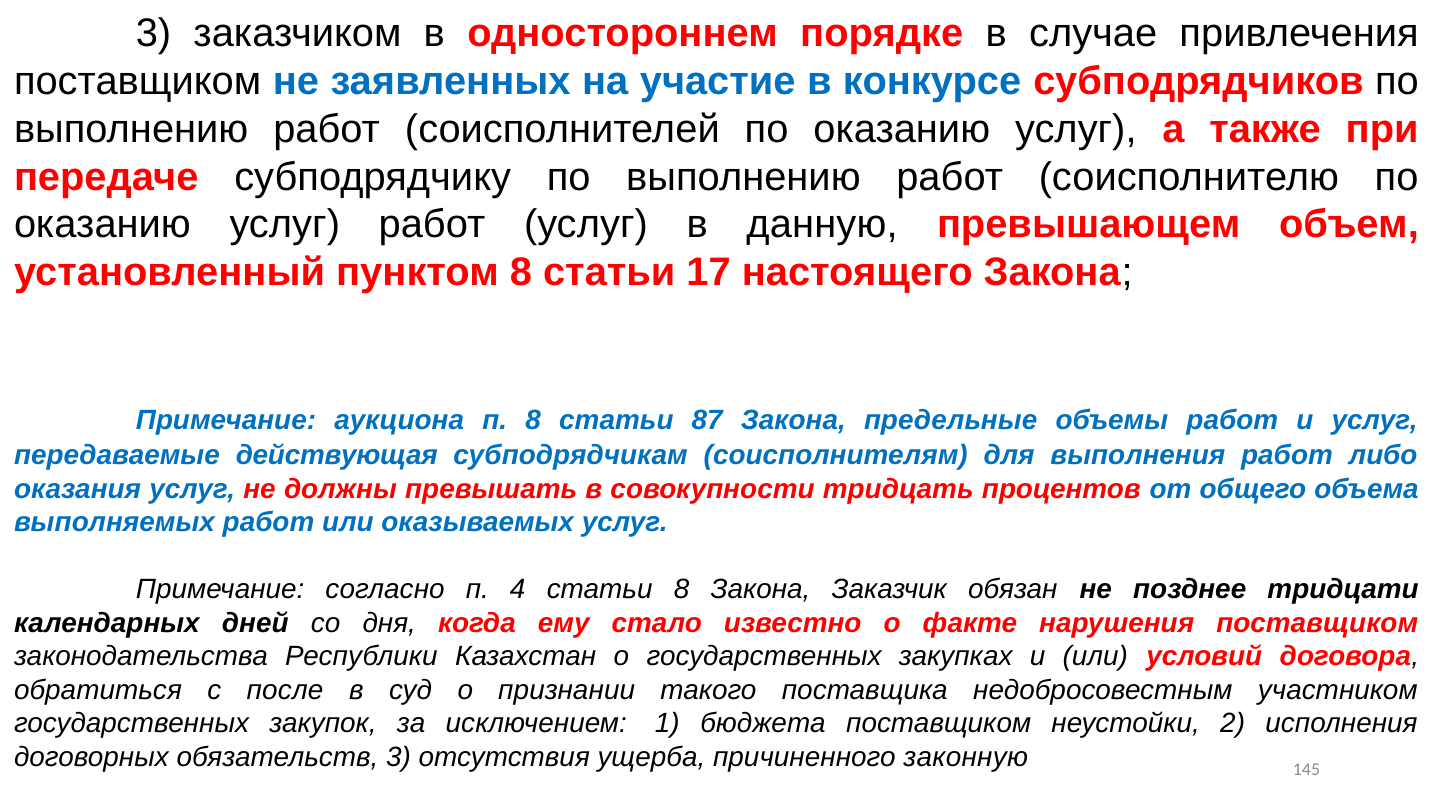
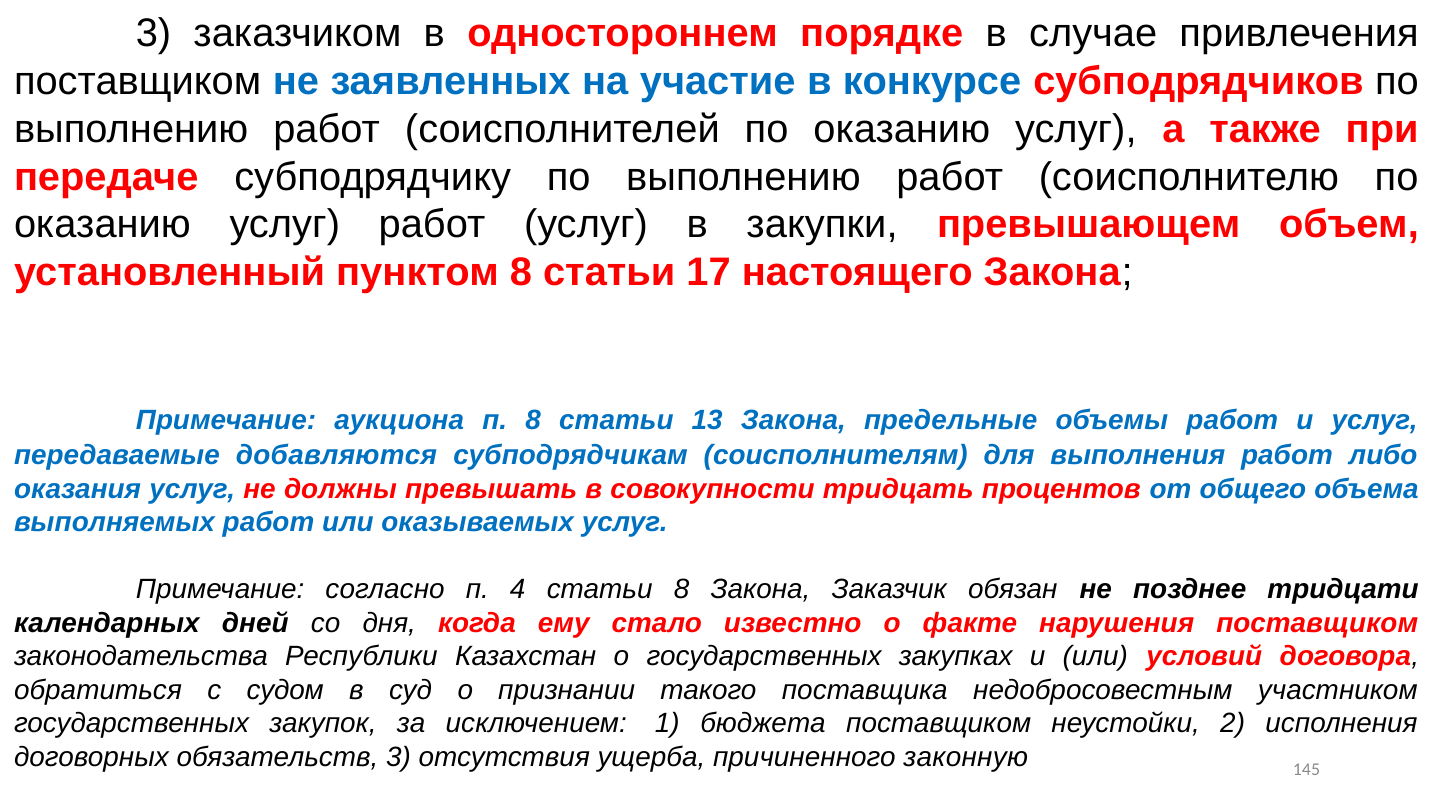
данную: данную -> закупки (822, 225)
87: 87 -> 13 (707, 420)
действующая: действующая -> добавляются (336, 456)
после: после -> судом (285, 690)
